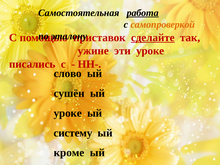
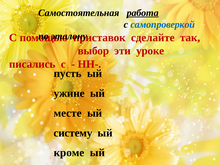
самопроверкой colour: orange -> blue (163, 25)
сделайте underline: present -> none (153, 38)
ужине: ужине -> выбор (93, 51)
слово: слово -> пусть (68, 73)
сушён: сушён -> ужине (69, 93)
уроке: уроке -> месте (68, 113)
